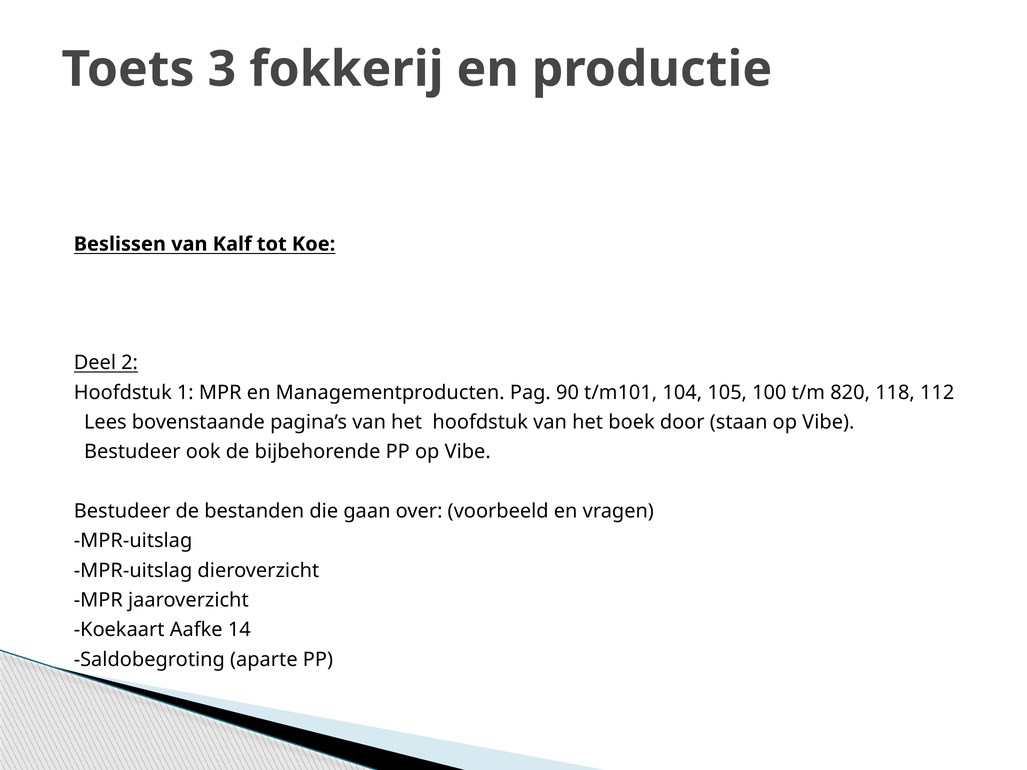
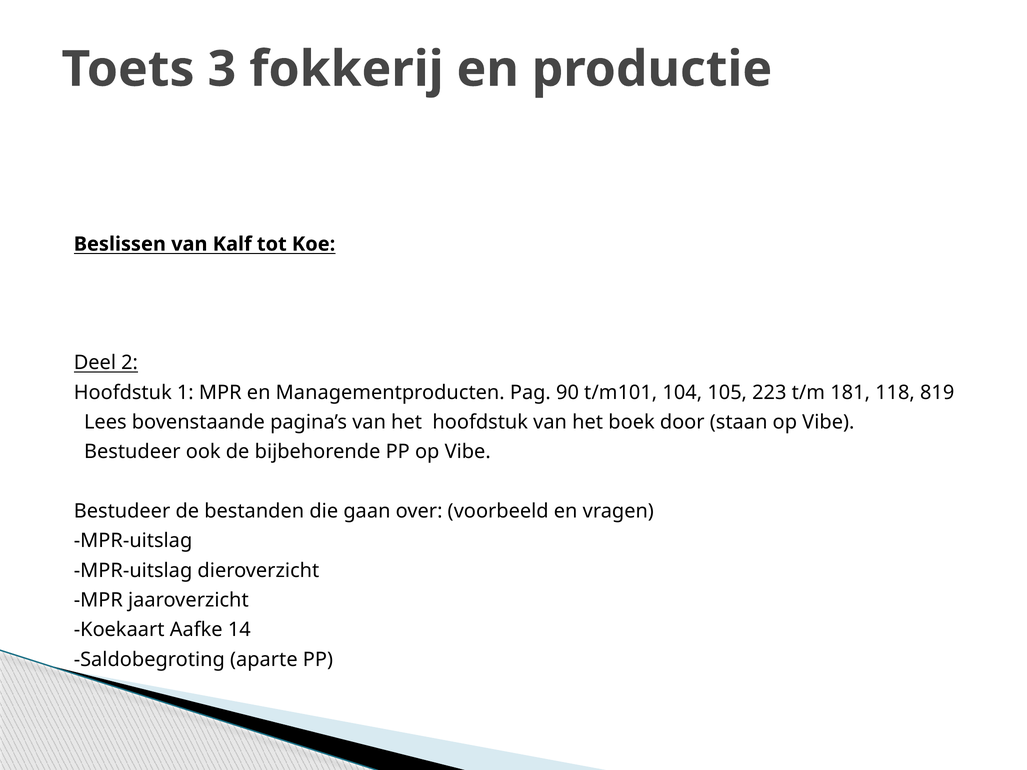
100: 100 -> 223 (769, 393)
820: 820 -> 181 (850, 393)
112: 112 -> 819 (937, 393)
